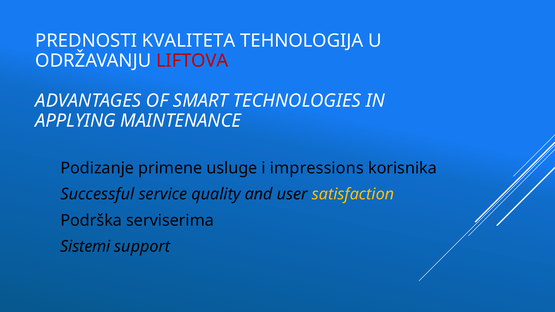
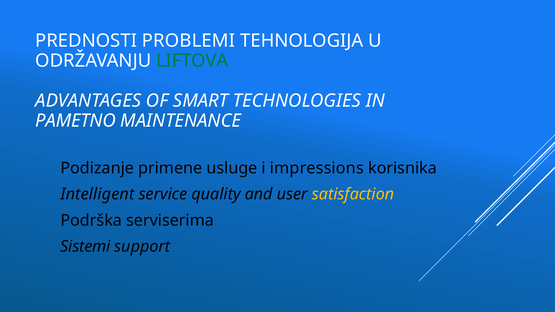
KVALITETA: KVALITETA -> PROBLEMI (189, 41)
LIFTOVA colour: red -> green (192, 61)
APPLYING: APPLYING -> PAMETNO (76, 121)
Successful: Successful -> Intelligent (97, 194)
